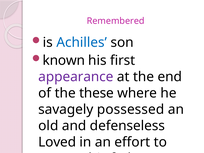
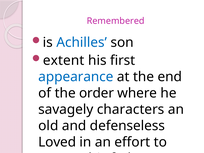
known: known -> extent (64, 60)
appearance colour: purple -> blue (76, 77)
these: these -> order (96, 93)
possessed: possessed -> characters (131, 109)
